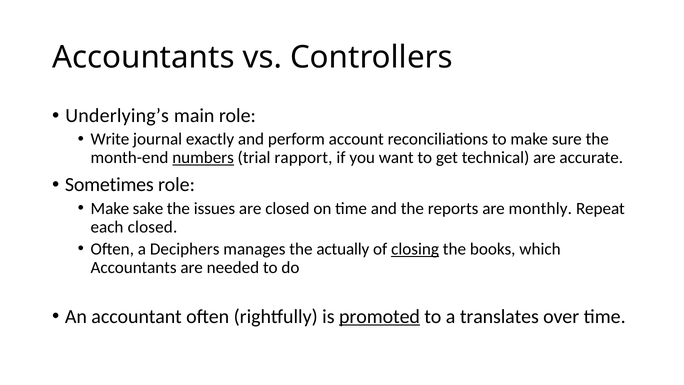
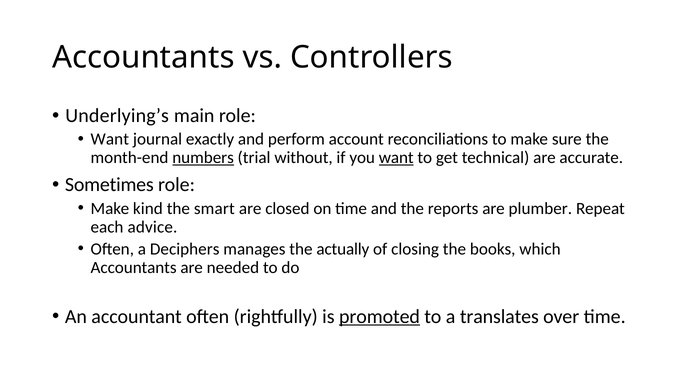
Write: Write -> Want (110, 139)
rapport: rapport -> without (304, 158)
want underline: none -> present (396, 158)
sake: sake -> kind (148, 208)
issues: issues -> smart (214, 208)
monthly: monthly -> plumber (540, 208)
each closed: closed -> advice (152, 227)
closing underline: present -> none (415, 249)
